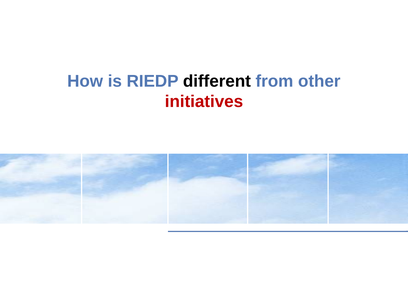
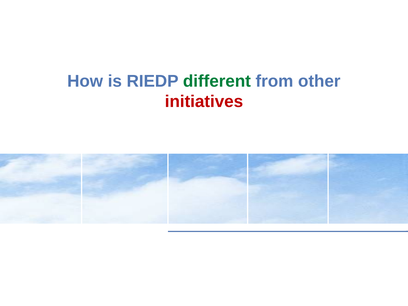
different colour: black -> green (217, 81)
